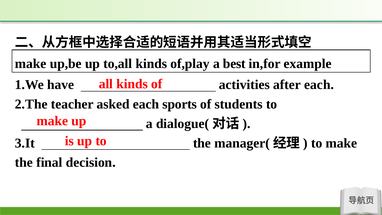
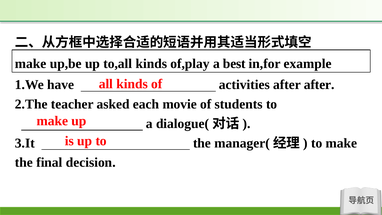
after each: each -> after (319, 85)
sports: sports -> movie (180, 104)
